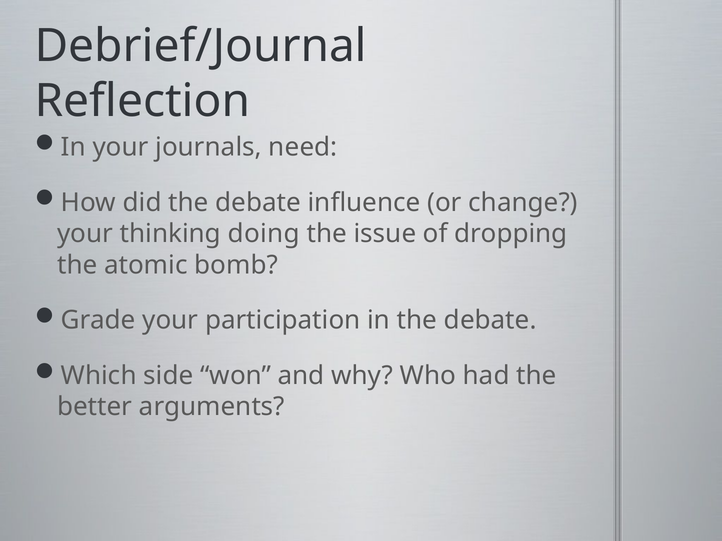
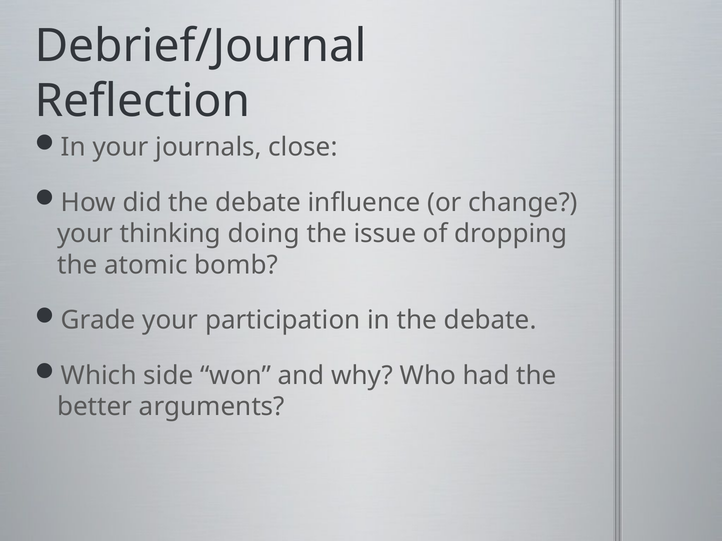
need: need -> close (303, 147)
